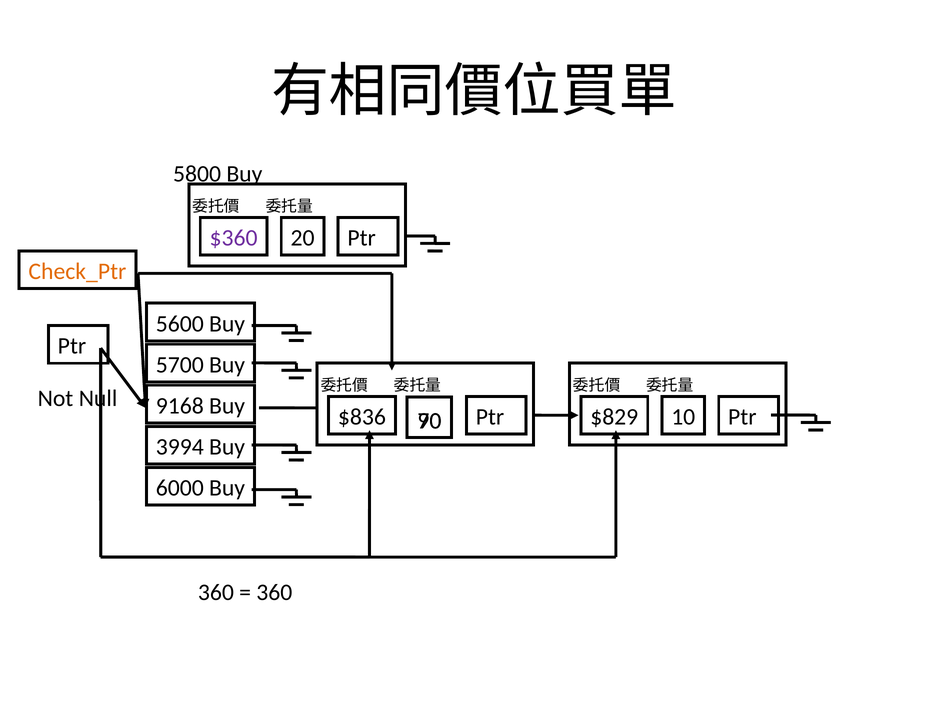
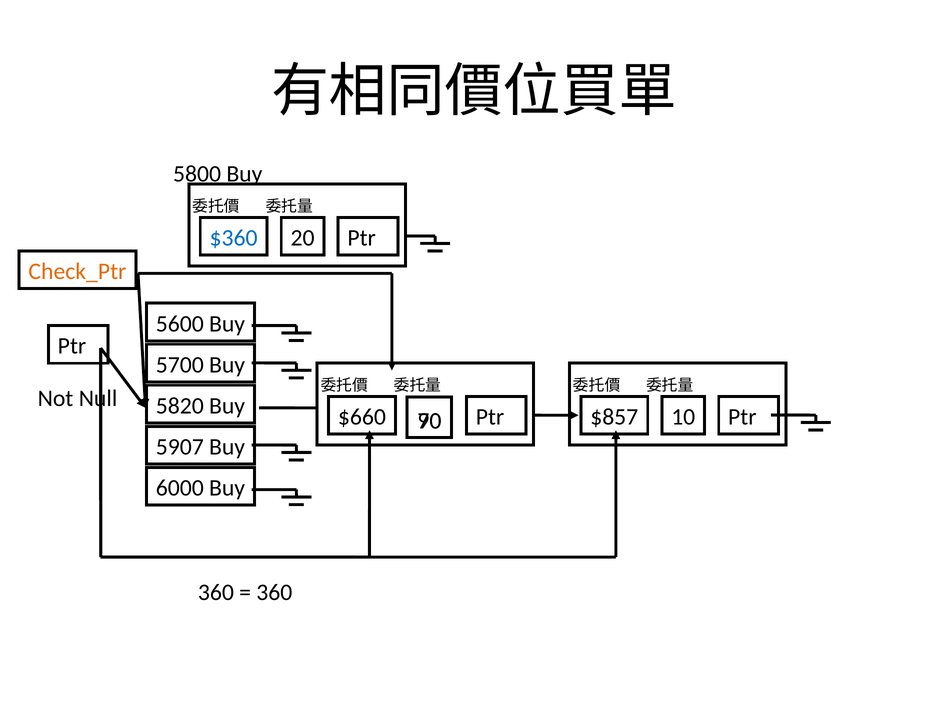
$360 colour: purple -> blue (234, 238)
9168: 9168 -> 5820 (180, 406)
$836: $836 -> $660 (362, 417)
$829: $829 -> $857 (614, 417)
3994: 3994 -> 5907 (180, 447)
